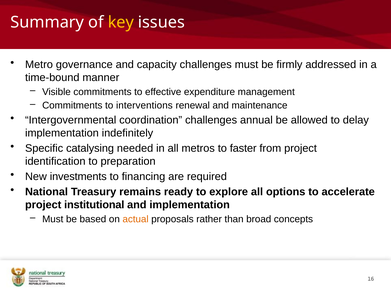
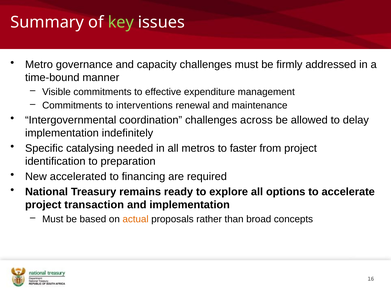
key colour: yellow -> light green (121, 22)
annual: annual -> across (256, 120)
investments: investments -> accelerated (78, 177)
institutional: institutional -> transaction (94, 205)
